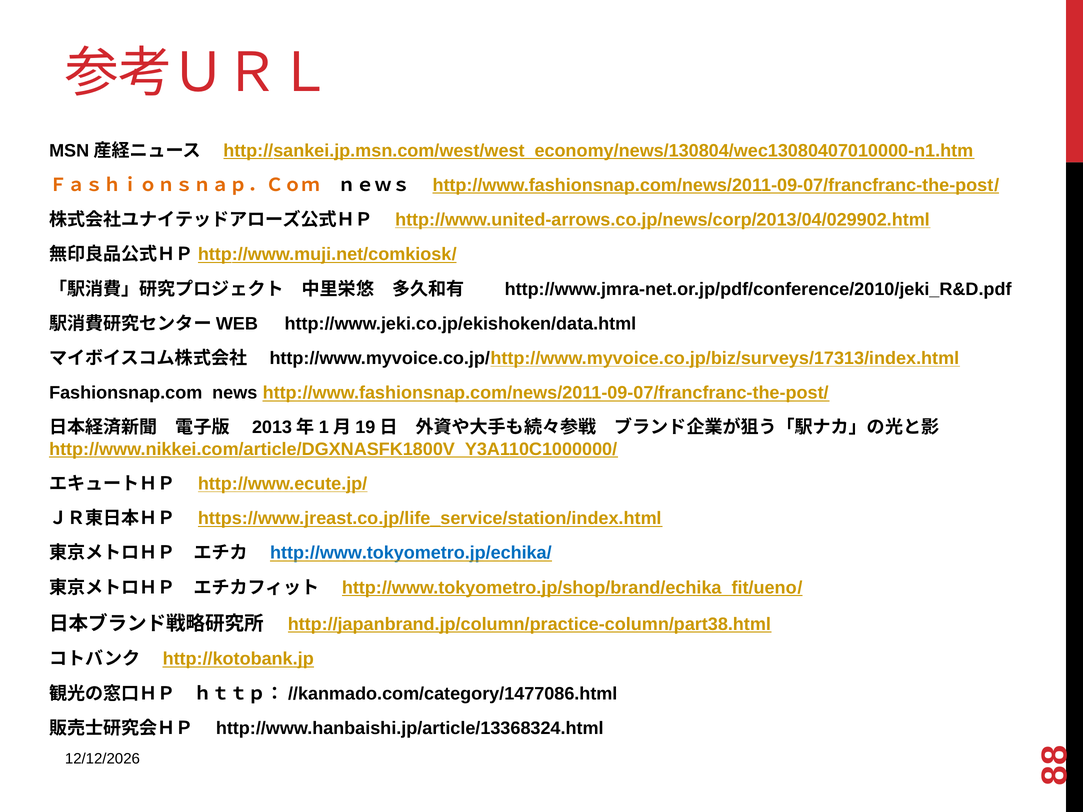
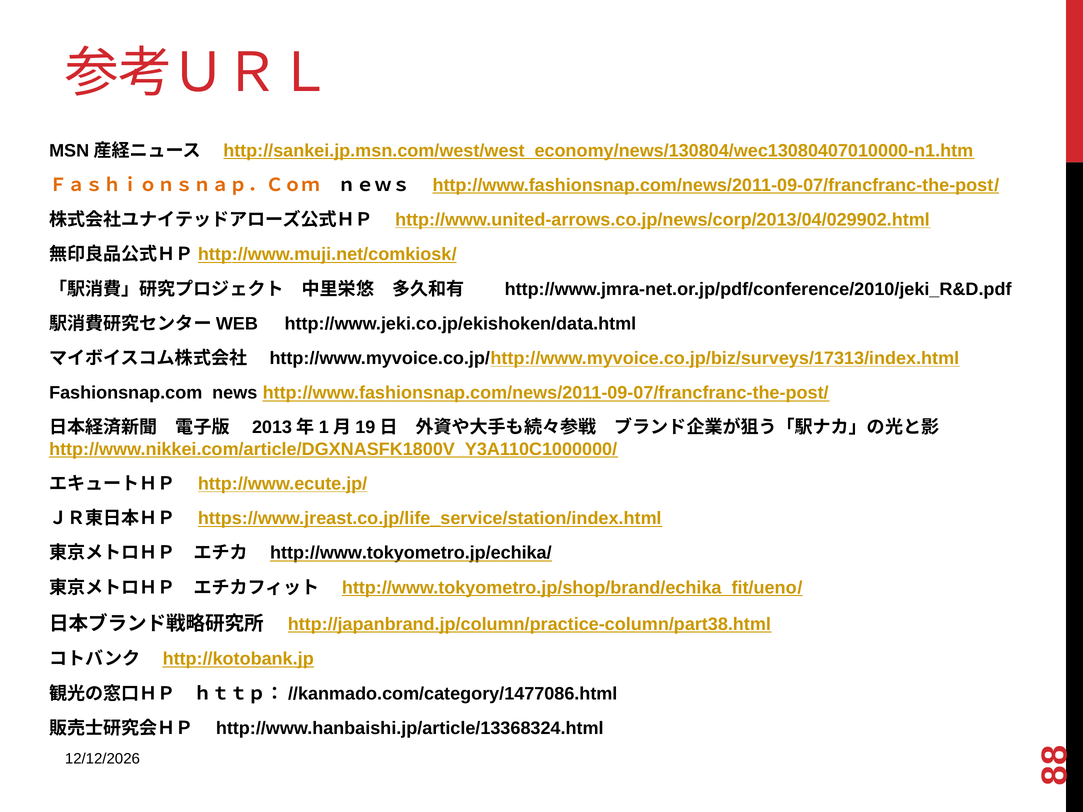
http://www.tokyometro.jp/echika/ colour: blue -> black (411, 553)
